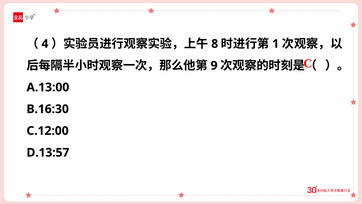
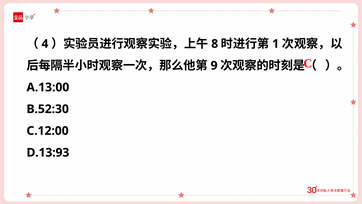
B.16:30: B.16:30 -> B.52:30 (48, 109)
D.13:57: D.13:57 -> D.13:93 (48, 152)
